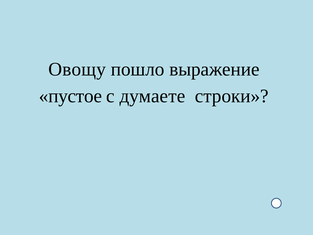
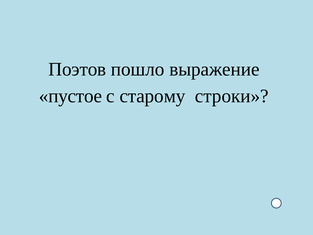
Овощу: Овощу -> Поэтов (77, 69)
думаете: думаете -> старому (152, 96)
